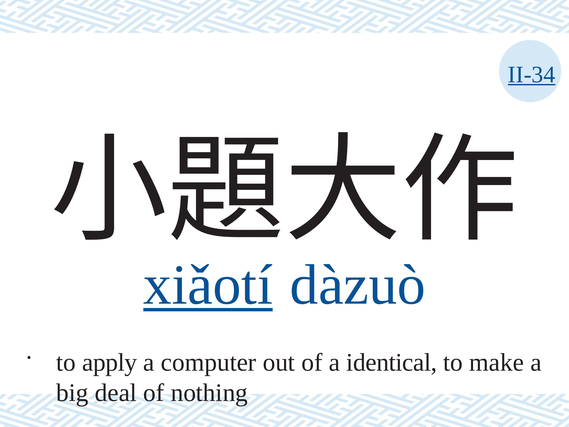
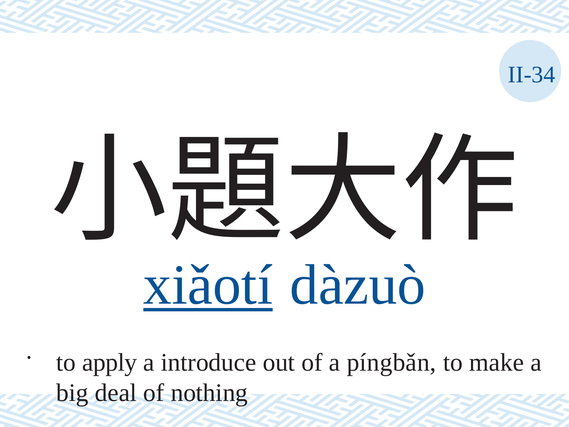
II-34 underline: present -> none (532, 75)
computer: computer -> introduce (209, 362)
identical: identical -> píngbǎn (391, 362)
